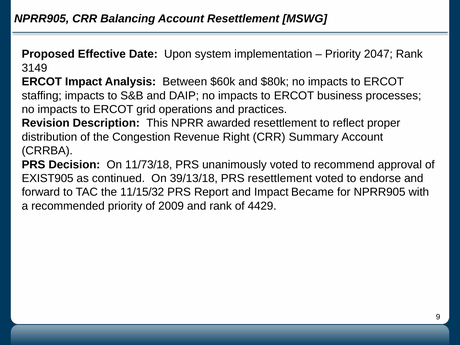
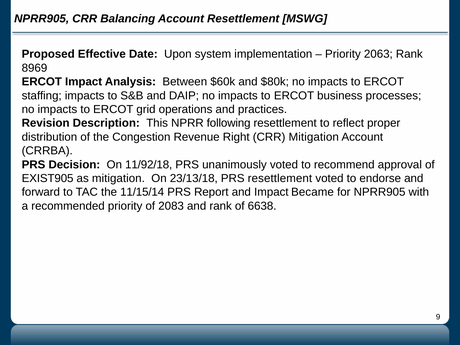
2047: 2047 -> 2063 (378, 54)
3149: 3149 -> 8969 (34, 68)
awarded: awarded -> following (229, 123)
CRR Summary: Summary -> Mitigation (314, 137)
11/73/18: 11/73/18 -> 11/92/18 (149, 165)
as continued: continued -> mitigation (118, 178)
39/13/18: 39/13/18 -> 23/13/18 (194, 178)
11/15/32: 11/15/32 -> 11/15/14 (142, 192)
2009: 2009 -> 2083 (171, 206)
4429: 4429 -> 6638 (262, 206)
